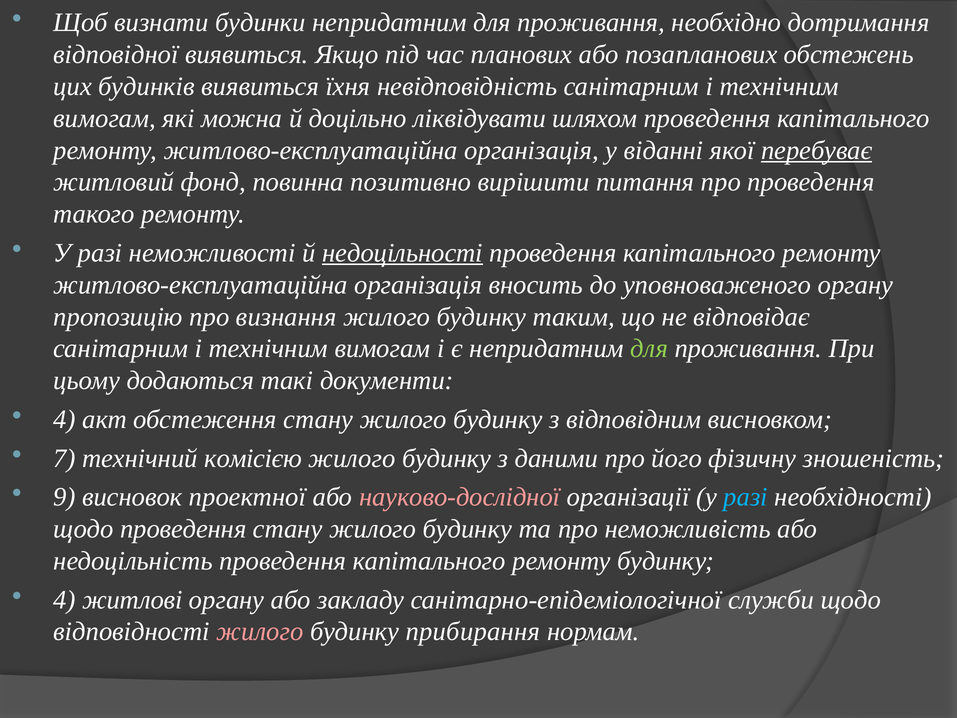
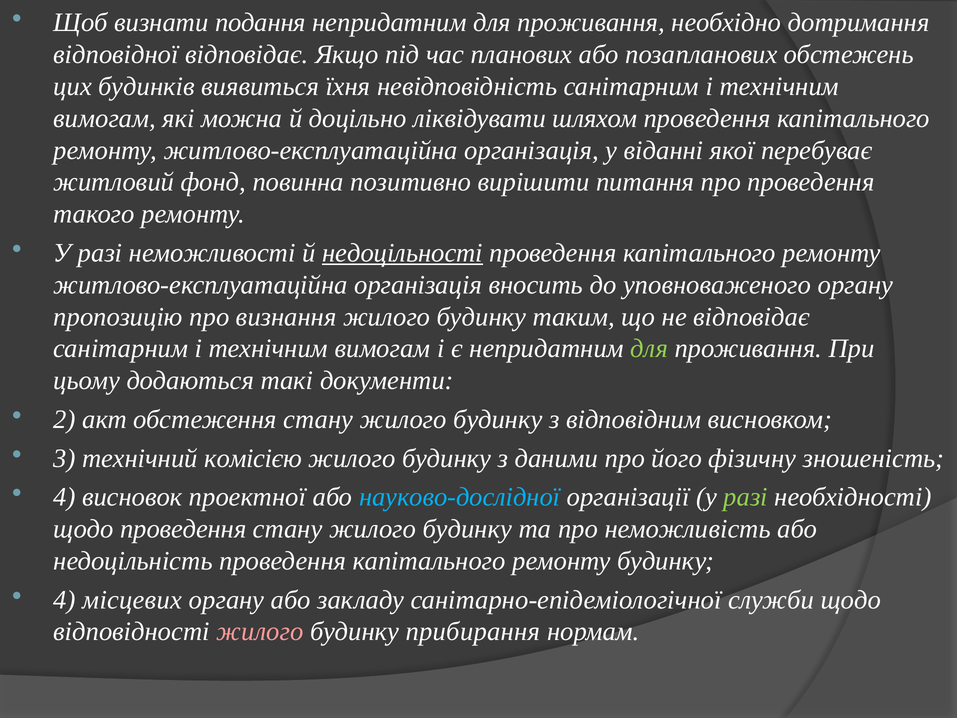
будинки: будинки -> подання (260, 23)
відповідної виявиться: виявиться -> відповідає (247, 54)
перебуває underline: present -> none (817, 150)
4: 4 -> 2 (64, 419)
7: 7 -> 3 (64, 458)
9: 9 -> 4 (64, 497)
науково-дослідної colour: pink -> light blue (460, 497)
разі colour: light blue -> light green (746, 497)
житлові: житлові -> місцевих (132, 600)
